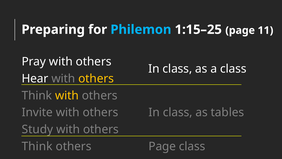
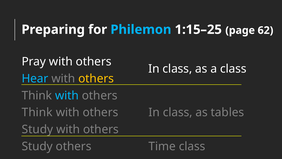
11: 11 -> 62 (265, 30)
Hear colour: white -> light blue (35, 78)
with colour: yellow -> light blue (67, 95)
Invite: Invite -> Think (37, 112)
Think: Think -> Study (37, 146)
others Page: Page -> Time (162, 146)
